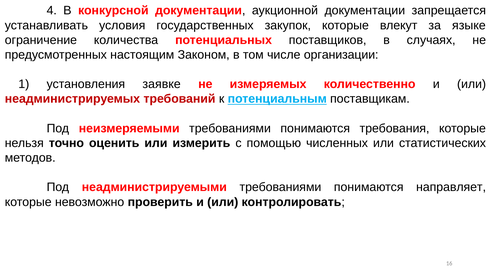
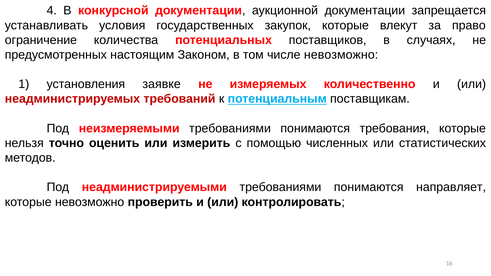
языке: языке -> право (469, 25)
числе организации: организации -> невозможно (341, 55)
